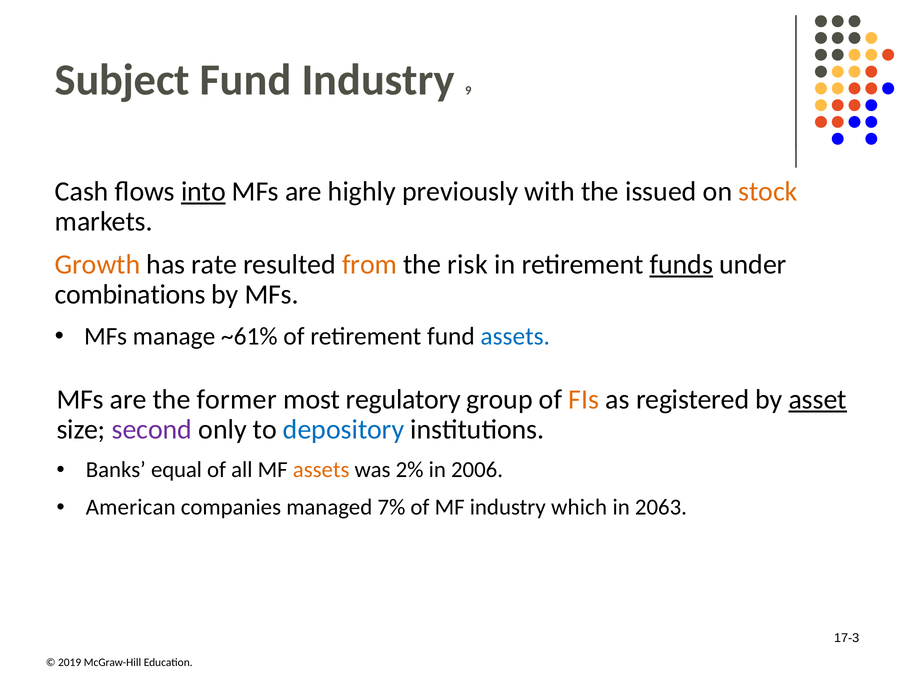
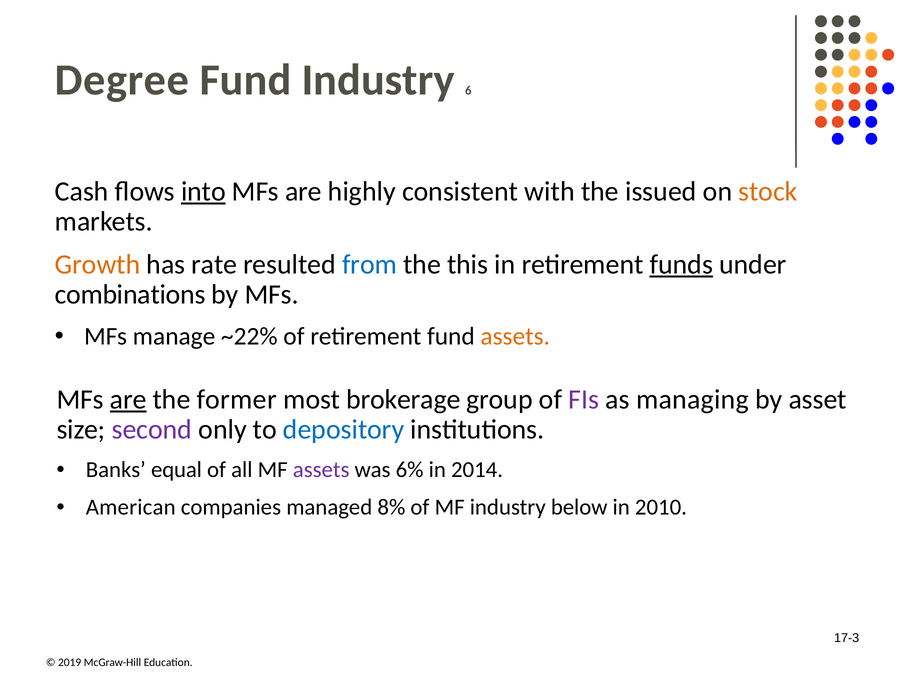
Subject: Subject -> Degree (122, 80)
9: 9 -> 6 (468, 91)
previously: previously -> consistent (460, 191)
from colour: orange -> blue (369, 264)
risk: risk -> this (468, 264)
~61%: ~61% -> ~22% (249, 336)
assets colour: blue -> orange (515, 336)
are underline: none -> present (128, 399)
regulatory: regulatory -> brokerage (403, 399)
FIs colour: orange -> purple (584, 399)
registered: registered -> managing (692, 399)
asset underline: present -> none (818, 399)
assets colour: orange -> purple (321, 470)
2%: 2% -> 6% (410, 470)
2006: 2006 -> 2014 (477, 470)
7%: 7% -> 8% (391, 507)
which: which -> below (579, 507)
2063: 2063 -> 2010 (661, 507)
